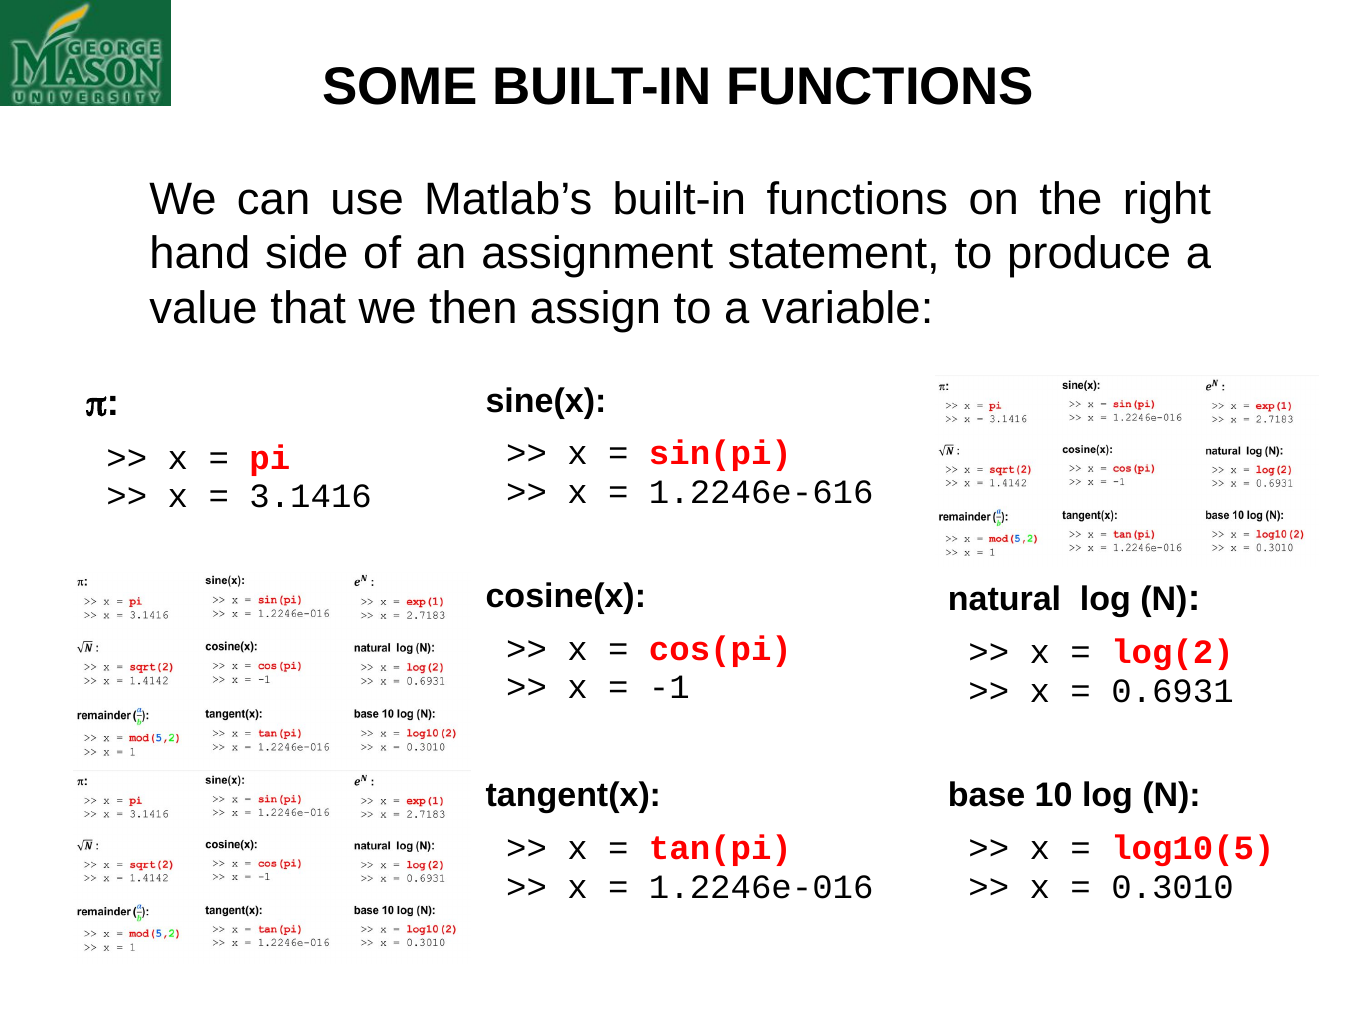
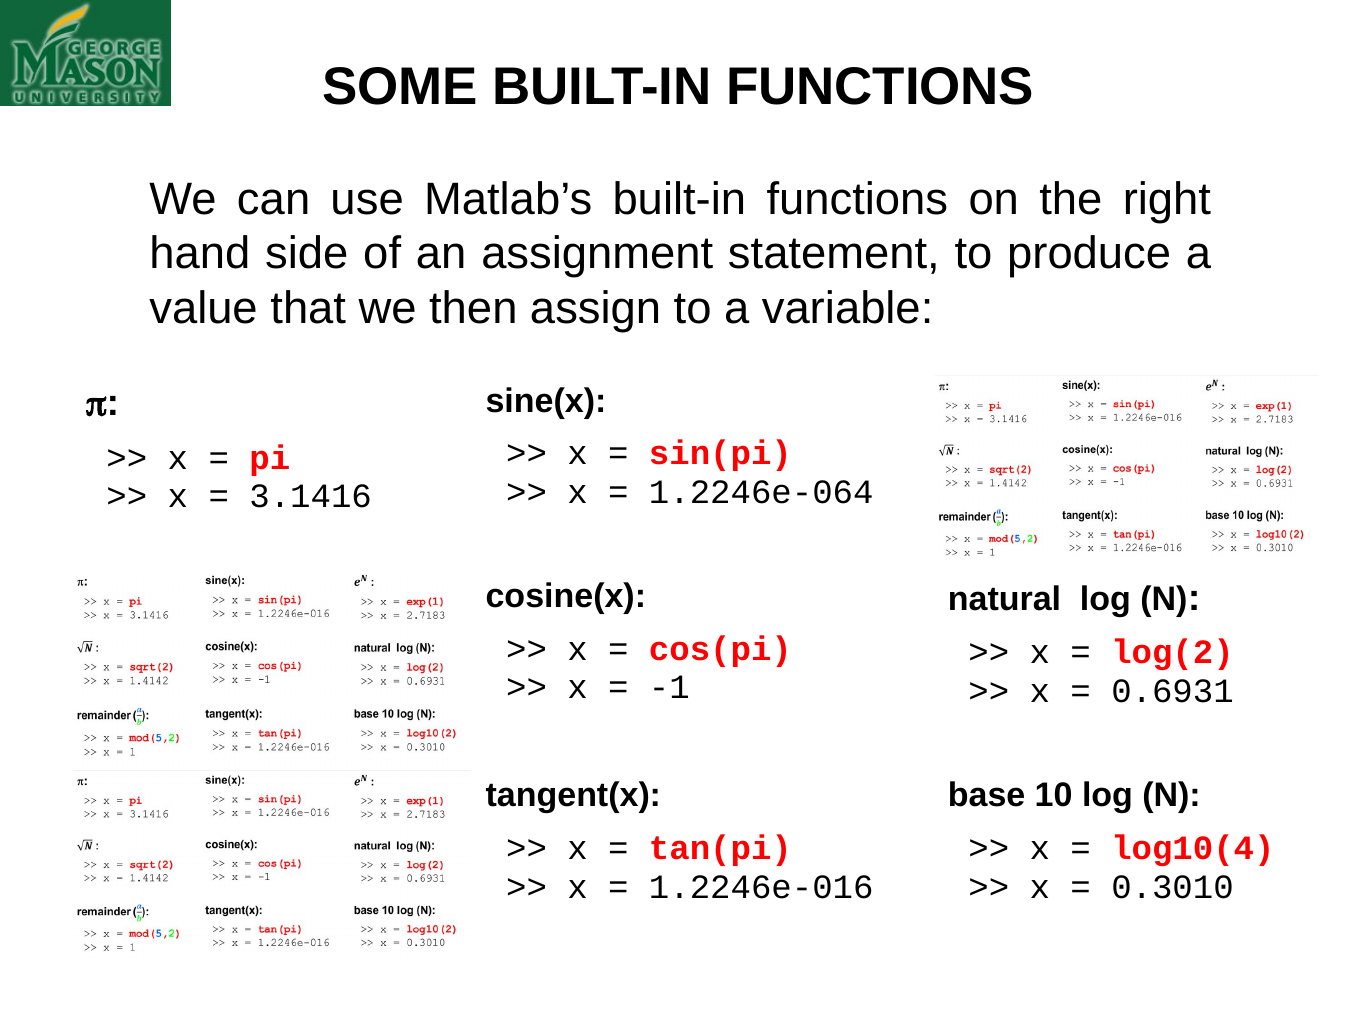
1.2246e-616: 1.2246e-616 -> 1.2246e-064 (761, 492)
log10(5: log10(5 -> log10(4 (1193, 848)
